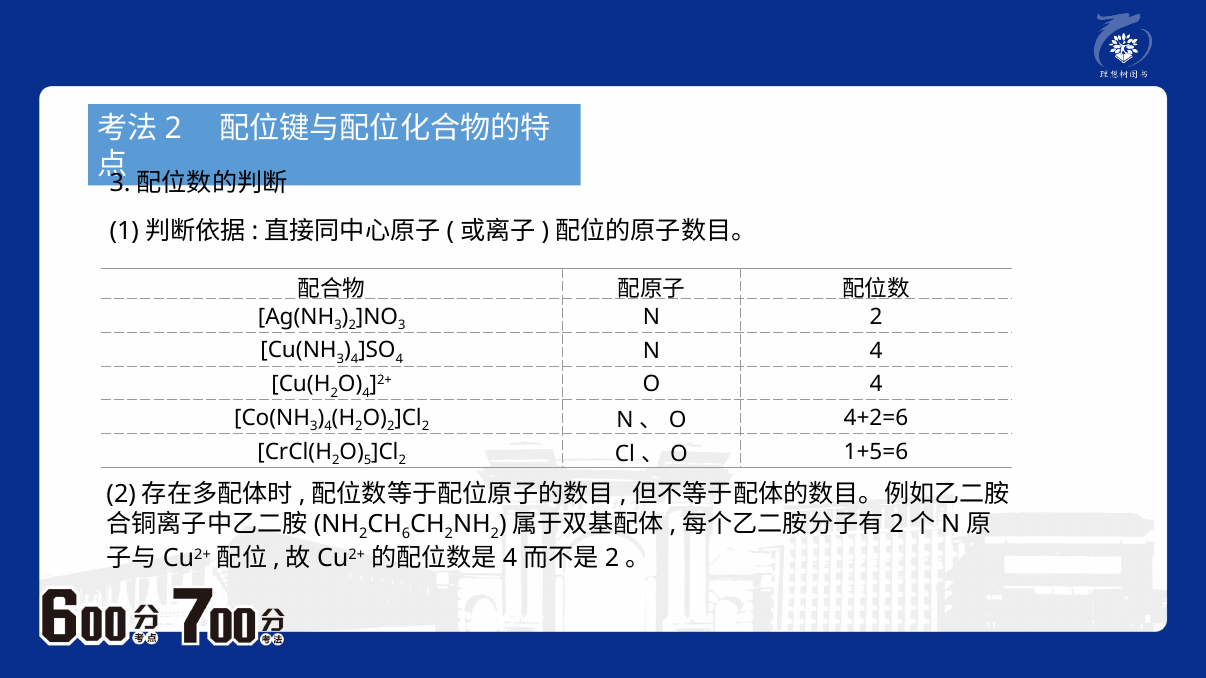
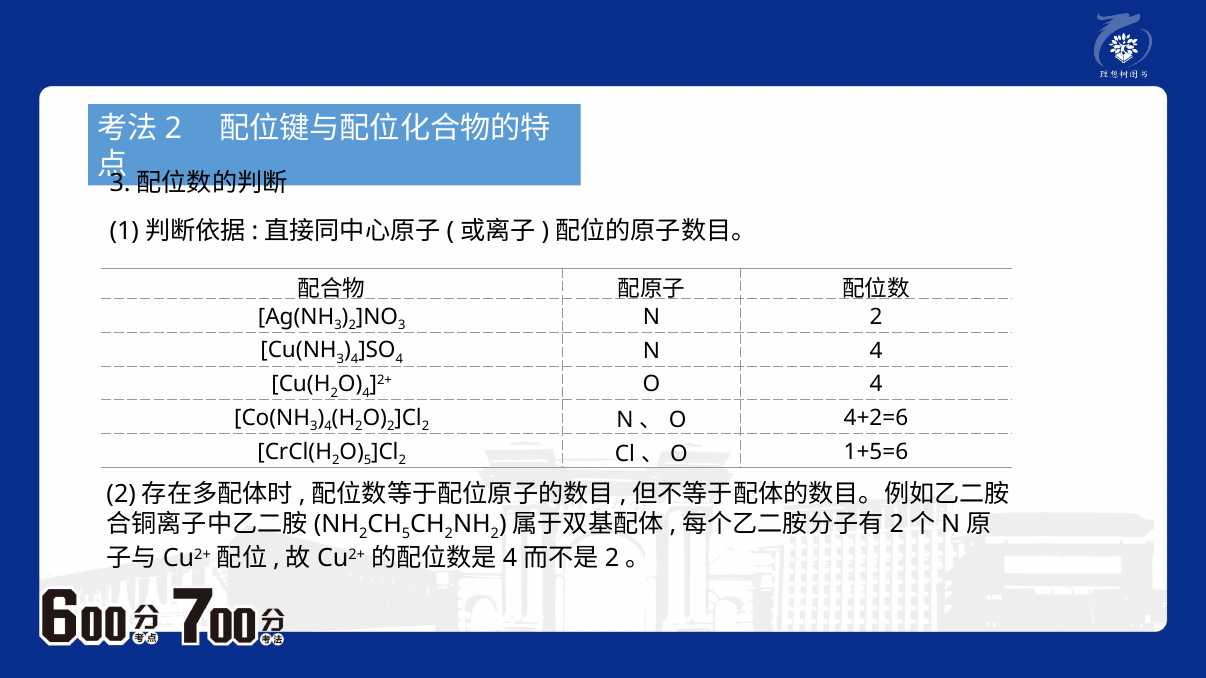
6: 6 -> 5 (406, 534)
